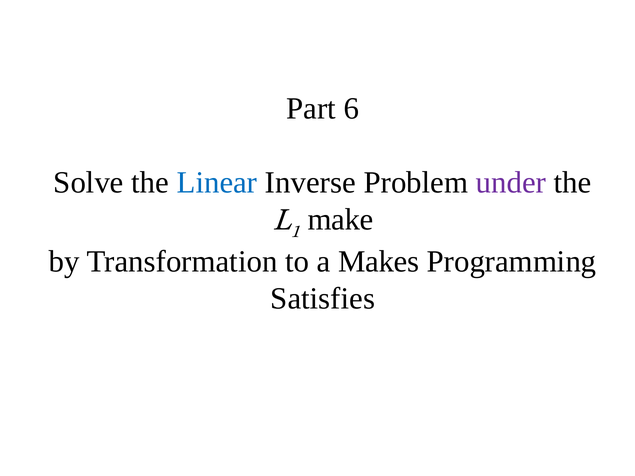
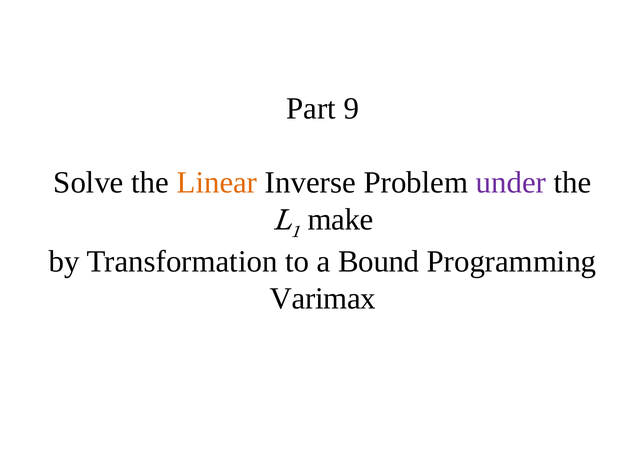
6: 6 -> 9 (351, 109)
Linear colour: blue -> orange (217, 183)
Makes: Makes -> Bound (379, 262)
Satisfies: Satisfies -> Varimax (323, 299)
